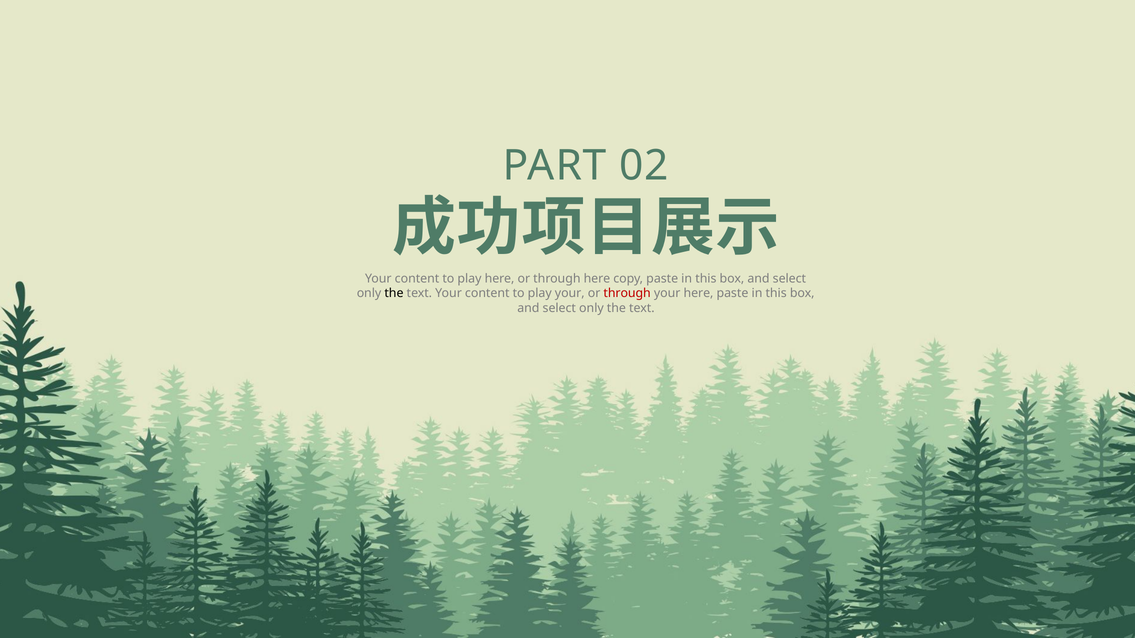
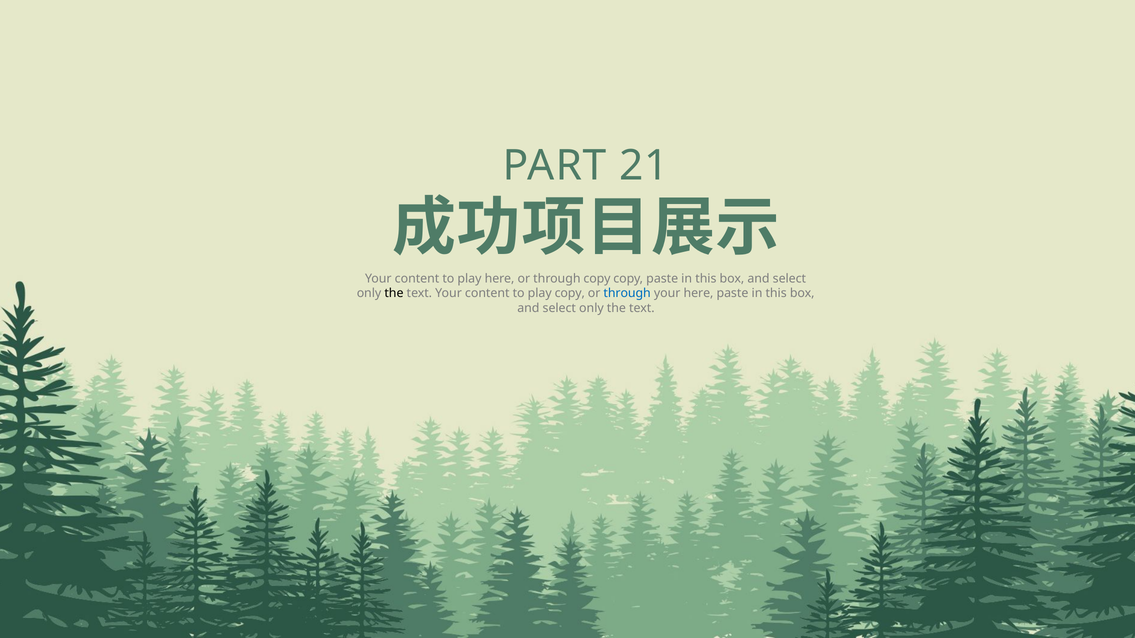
02: 02 -> 21 (644, 166)
through here: here -> copy (597, 279)
play your: your -> copy (570, 294)
through colour: red -> blue (627, 294)
